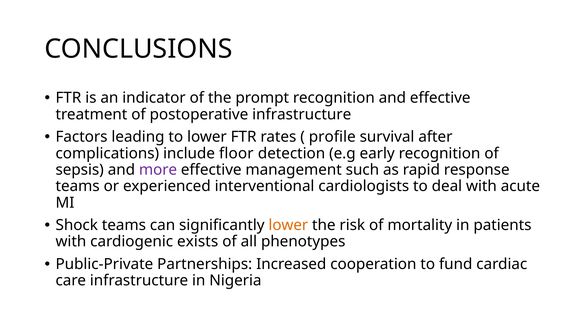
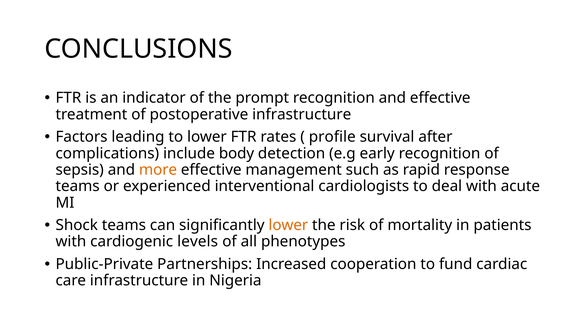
floor: floor -> body (236, 153)
more colour: purple -> orange (158, 170)
exists: exists -> levels (198, 242)
